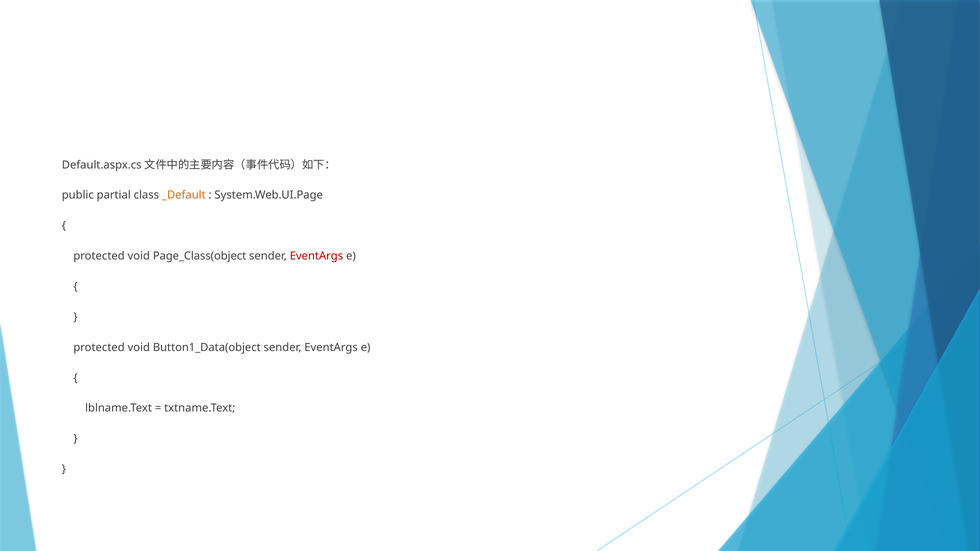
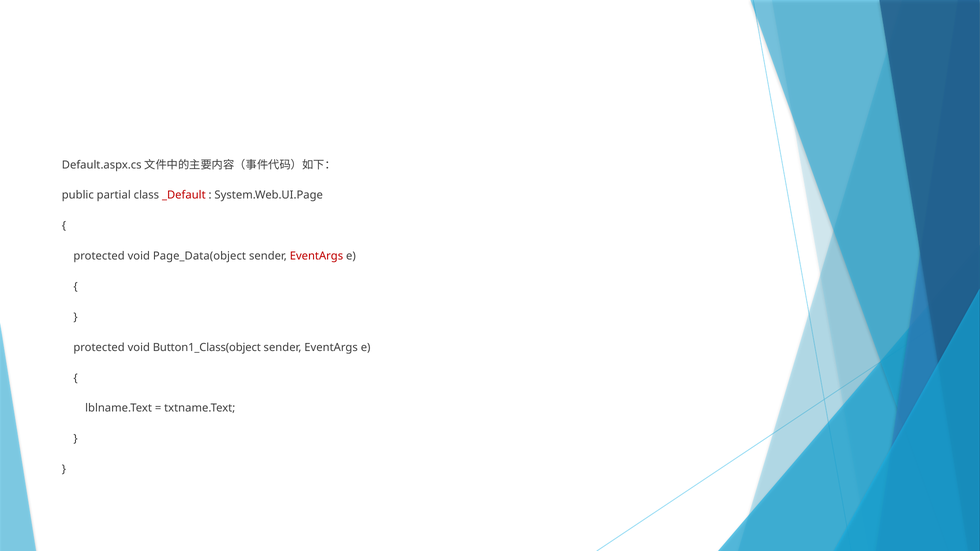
_Default colour: orange -> red (184, 195)
Page_Class(object: Page_Class(object -> Page_Data(object (199, 256)
Button1_Data(object: Button1_Data(object -> Button1_Class(object (207, 348)
